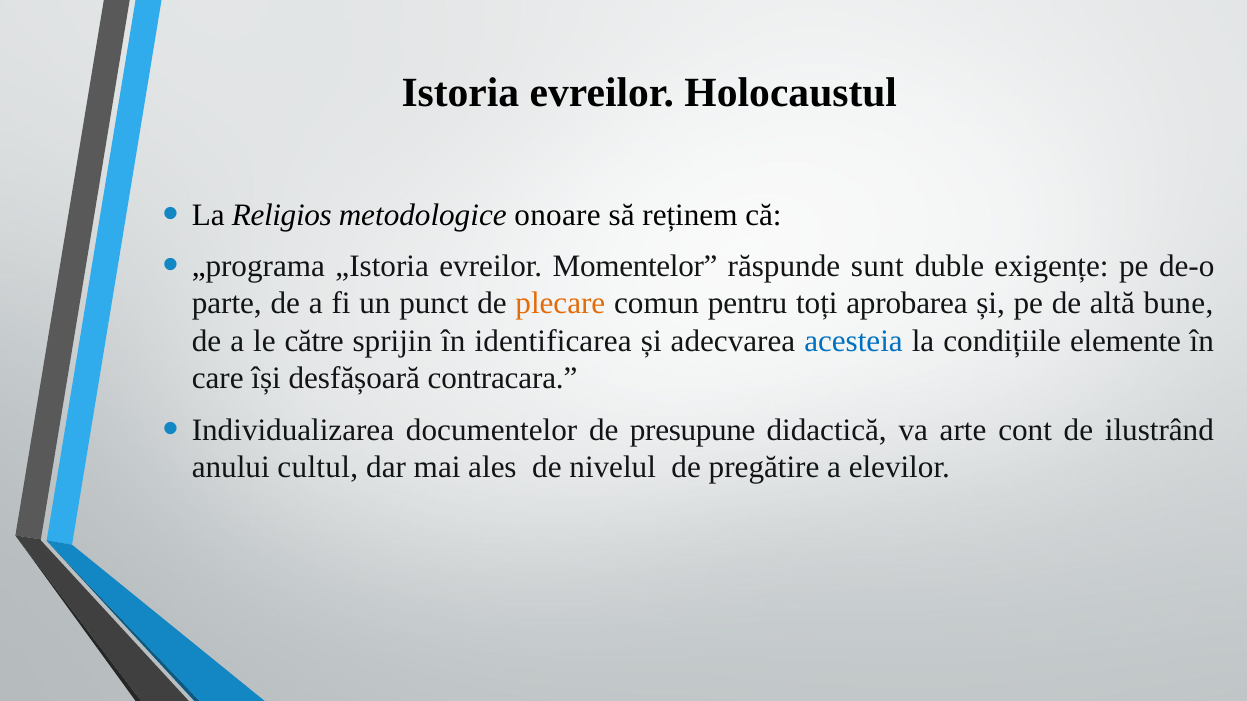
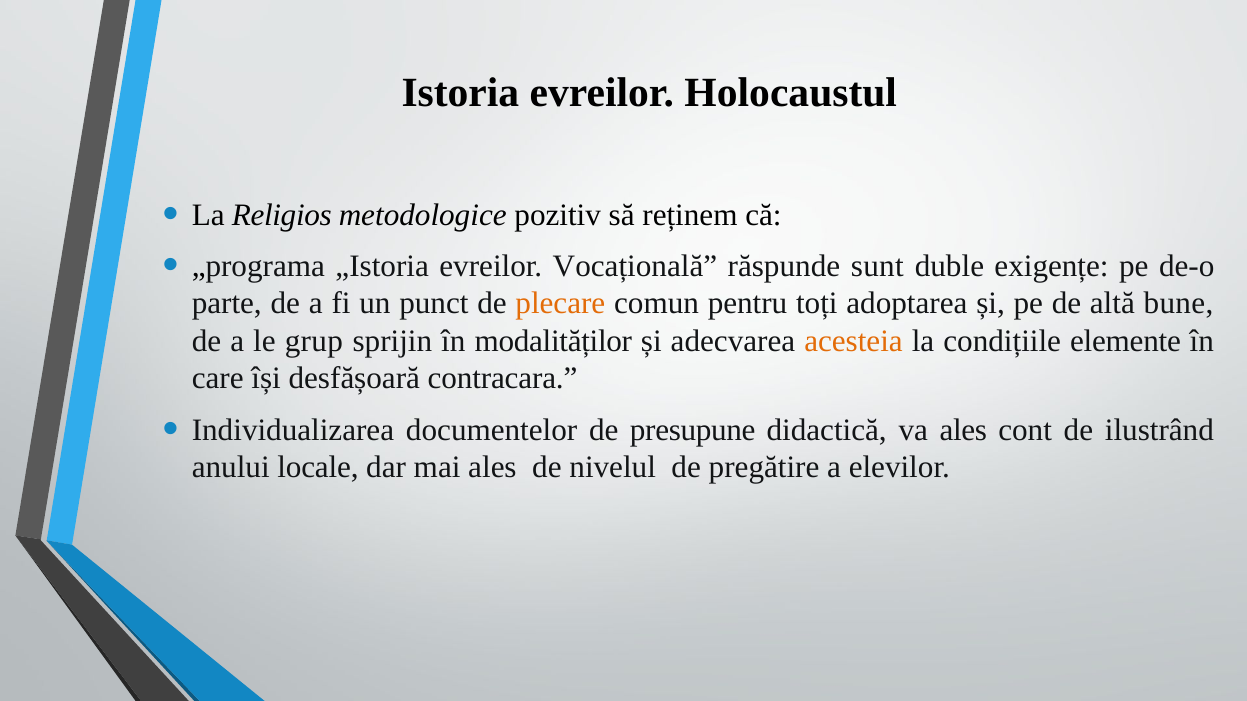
onoare: onoare -> pozitiv (558, 215)
Momentelor: Momentelor -> Vocațională (635, 266)
aprobarea: aprobarea -> adoptarea (907, 304)
către: către -> grup (314, 341)
identificarea: identificarea -> modalităților (553, 341)
acesteia colour: blue -> orange (854, 341)
va arte: arte -> ales (963, 430)
cultul: cultul -> locale (318, 467)
